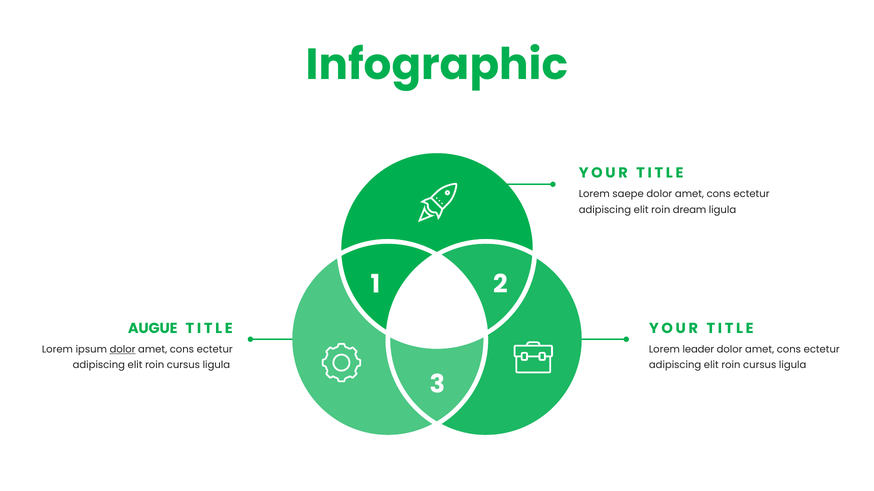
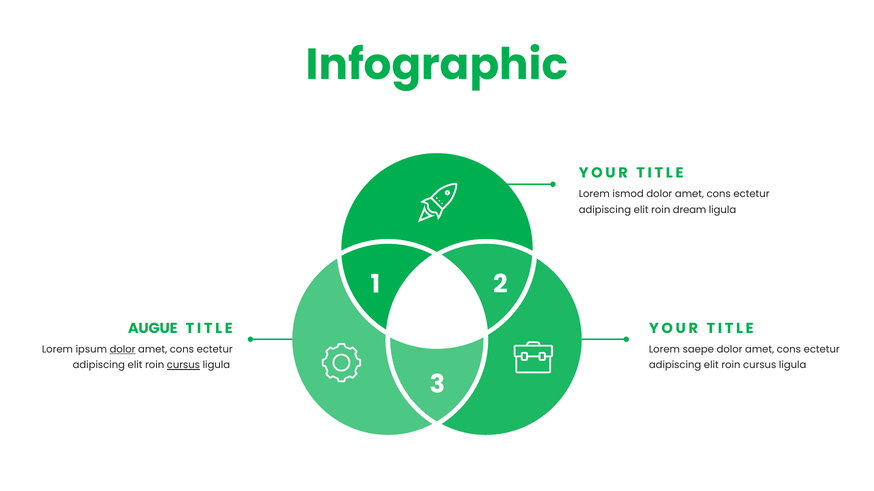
saepe: saepe -> ismod (628, 194)
leader: leader -> saepe (698, 350)
cursus underline: none -> present (183, 366)
